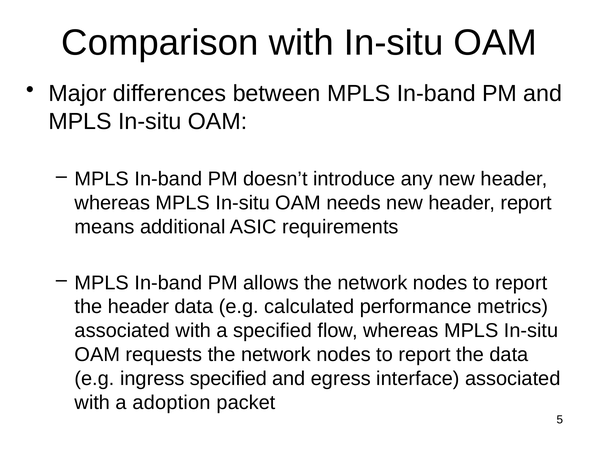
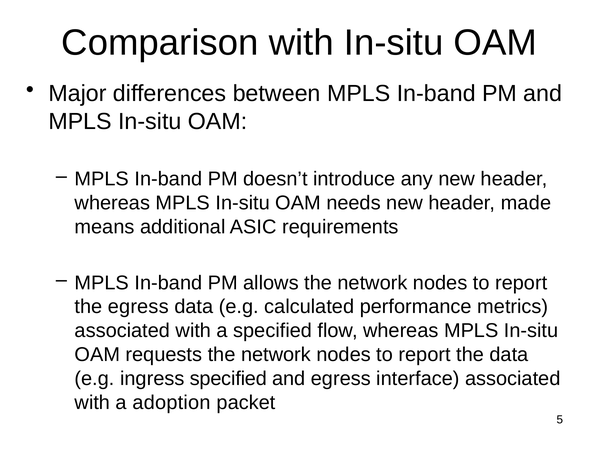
header report: report -> made (526, 203)
the header: header -> egress (138, 307)
